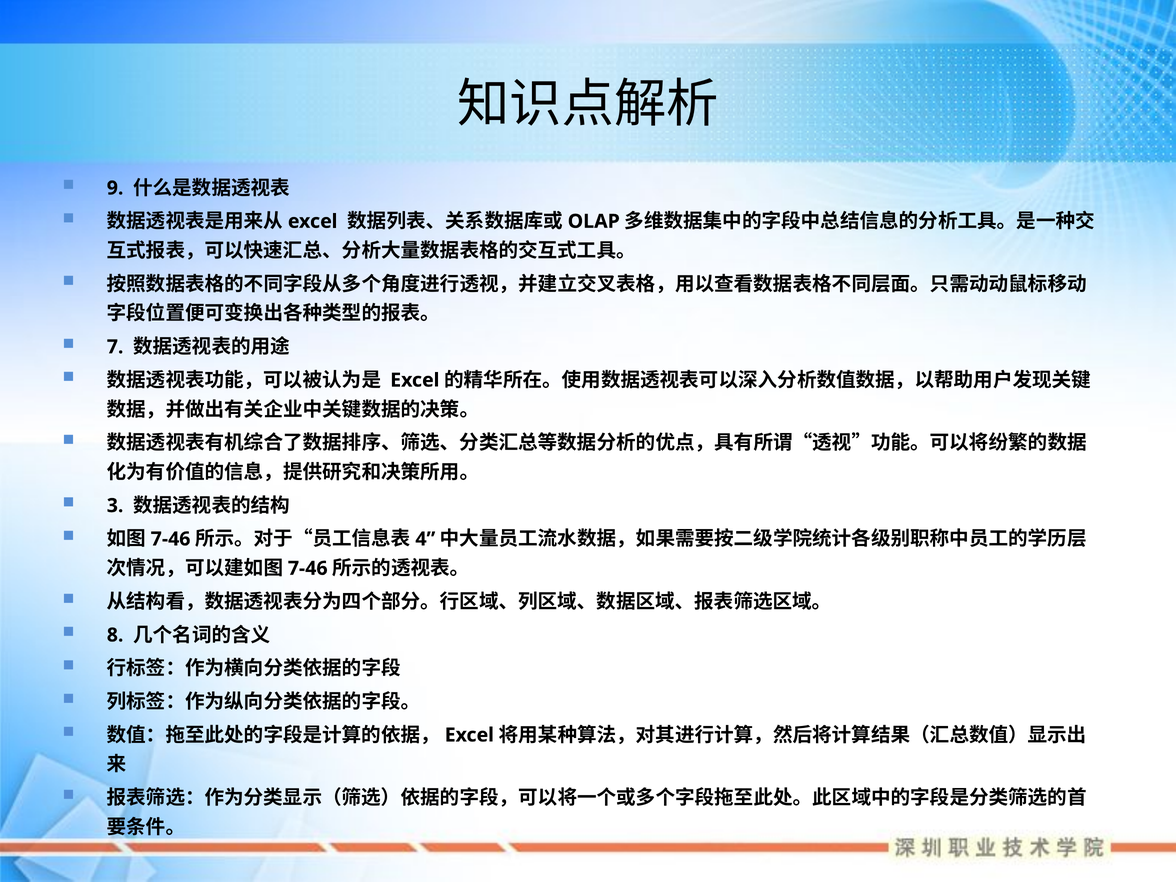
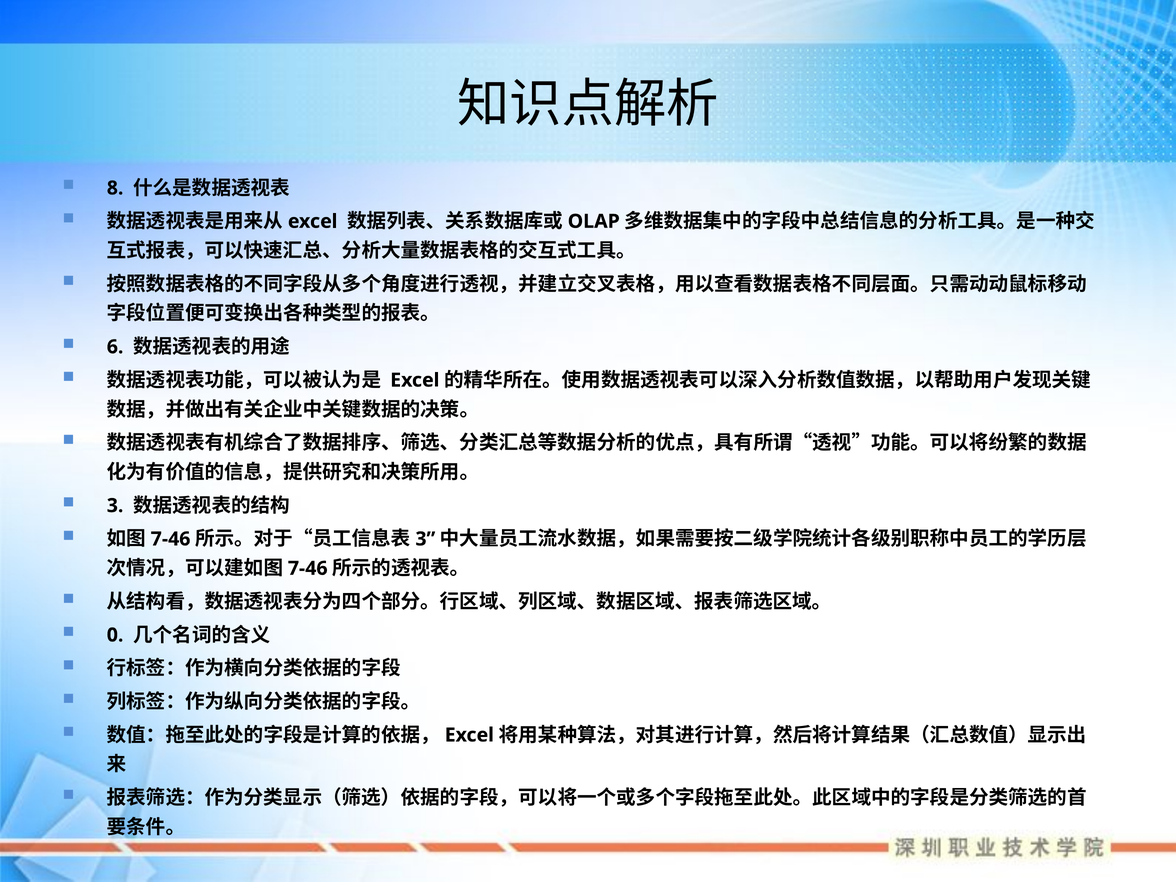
9: 9 -> 8 (115, 188)
7: 7 -> 6 (115, 347)
4: 4 -> 3 (425, 539)
8: 8 -> 0 (115, 635)
